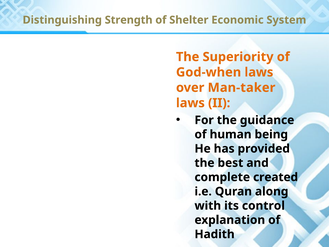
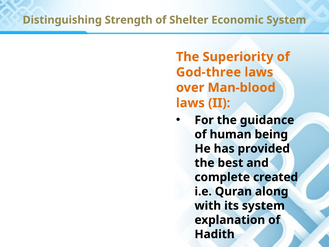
God-when: God-when -> God-three (209, 72)
Man-taker: Man-taker -> Man-blood (242, 88)
its control: control -> system (263, 206)
